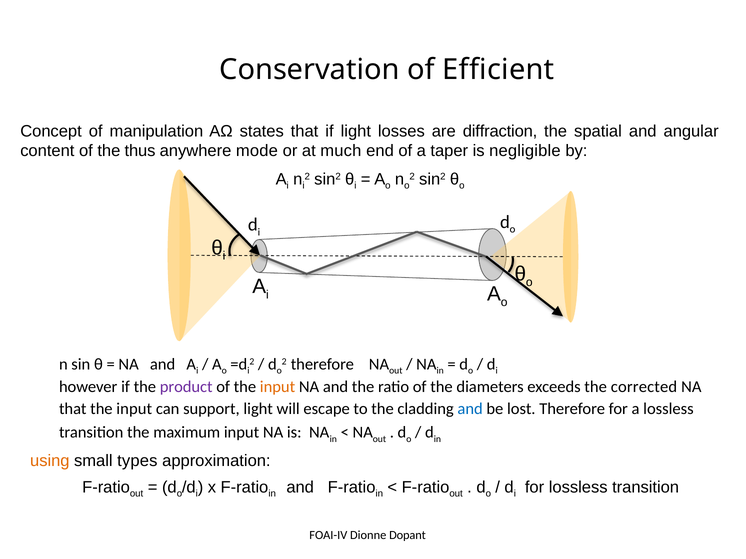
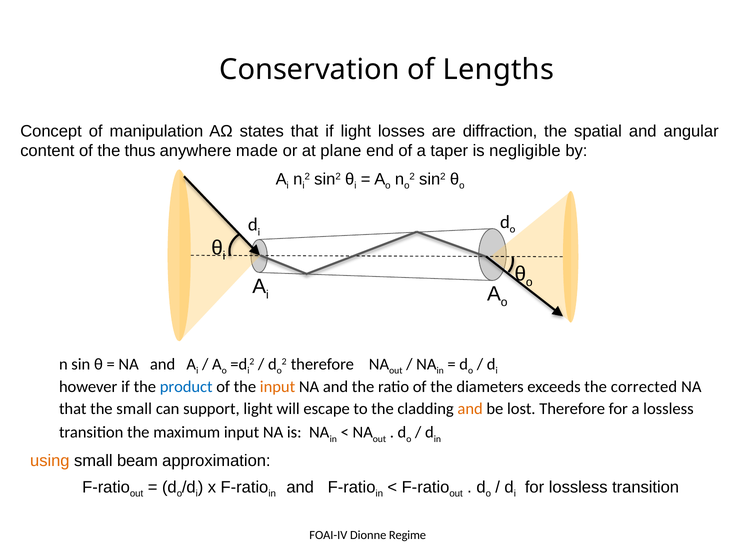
Efficient: Efficient -> Lengths (498, 70)
mode: mode -> made (257, 151)
much: much -> plane (341, 151)
product colour: purple -> blue (186, 387)
that the input: input -> small (134, 409)
and colour: blue -> orange (470, 409)
types: types -> beam (137, 461)
Dopant: Dopant -> Regime (408, 535)
